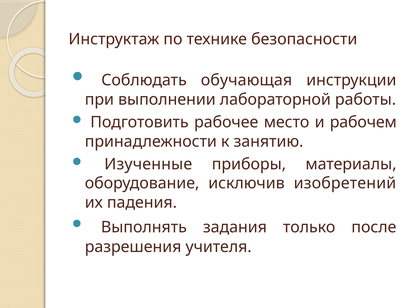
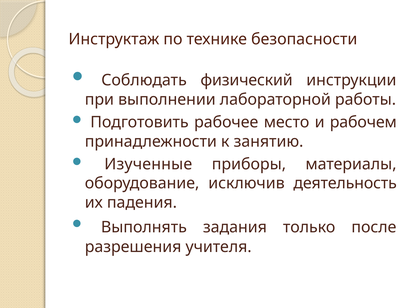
обучающая: обучающая -> физический (247, 80)
изобретений: изобретений -> деятельность (345, 183)
